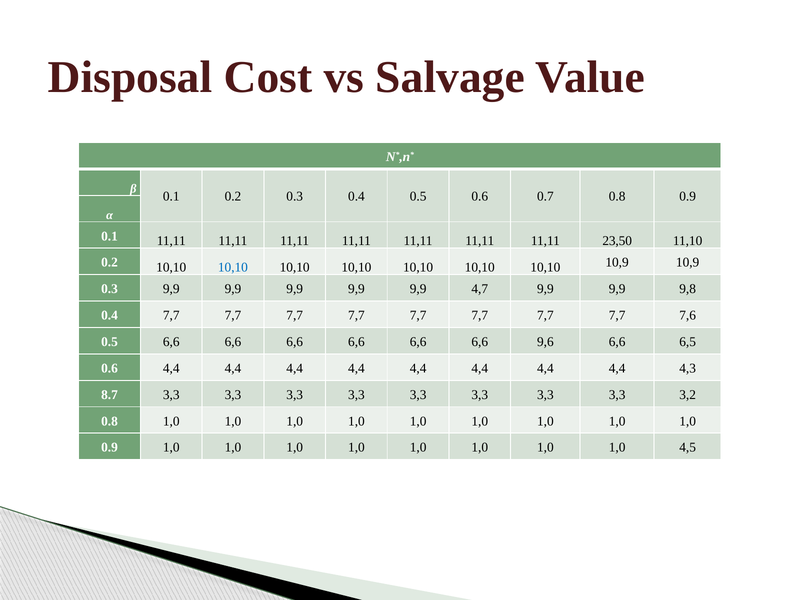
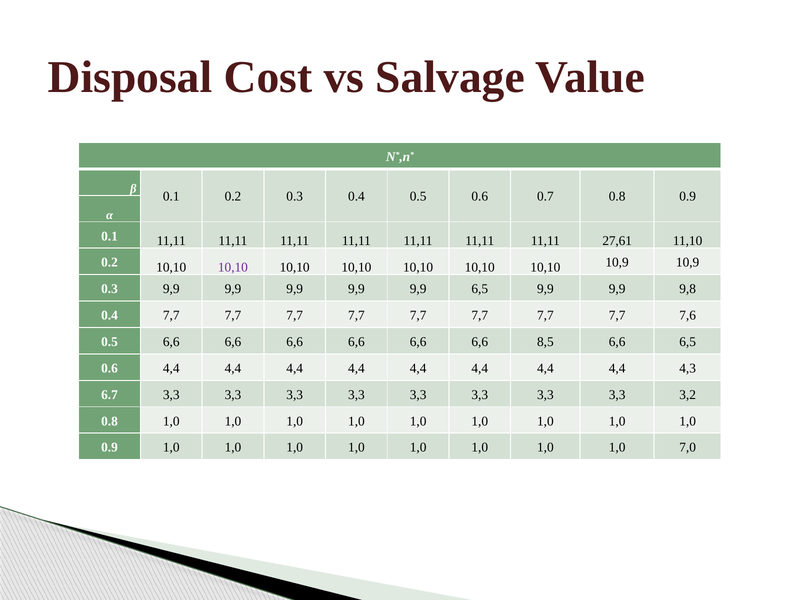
23,50: 23,50 -> 27,61 (617, 241)
10,10 colour: blue -> purple (233, 267)
9,9 4,7: 4,7 -> 6,5 (480, 289)
9,6: 9,6 -> 8,5 (545, 342)
8.7: 8.7 -> 6.7 (110, 395)
4,5: 4,5 -> 7,0 (688, 448)
